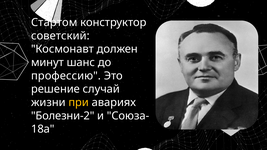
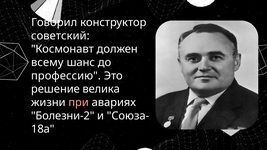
Стартом: Стартом -> Говорил (54, 22)
минут: минут -> всему (47, 63)
случай: случай -> велика (101, 89)
при colour: yellow -> pink (79, 103)
